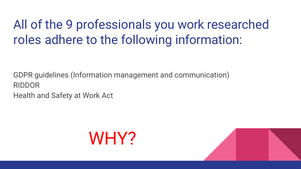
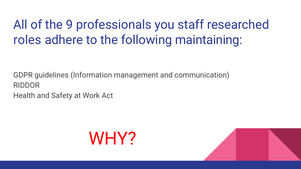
you work: work -> staff (191, 25)
following information: information -> maintaining (209, 40)
